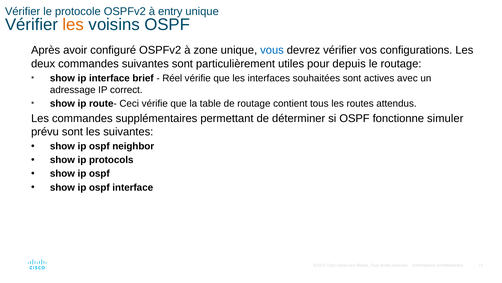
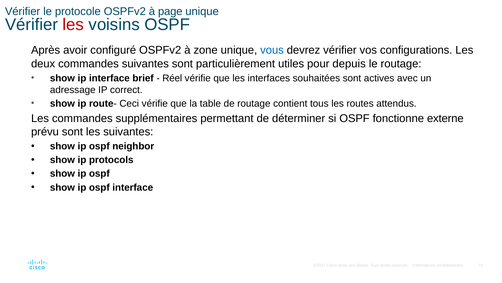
entry: entry -> page (170, 12)
les colour: orange -> red (73, 25)
simuler: simuler -> externe (445, 118)
